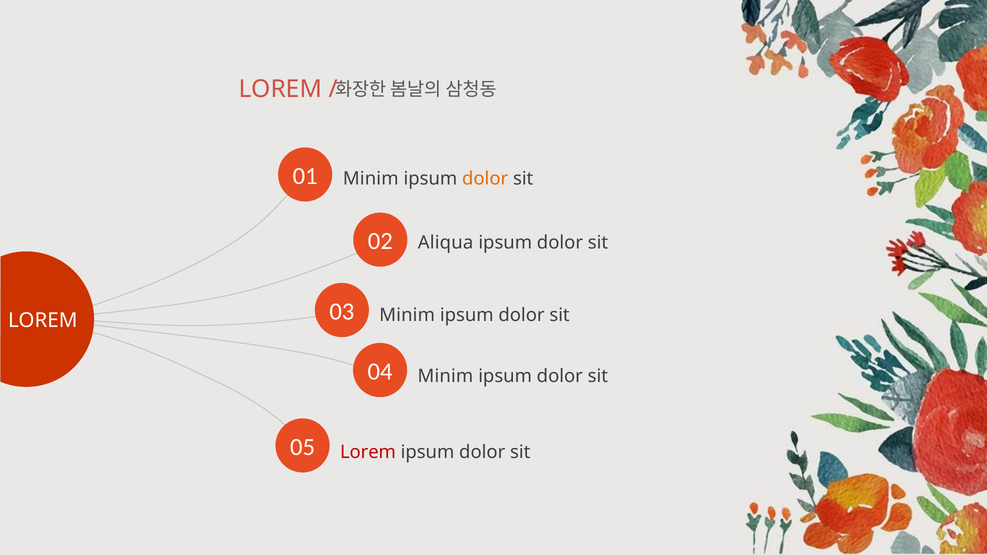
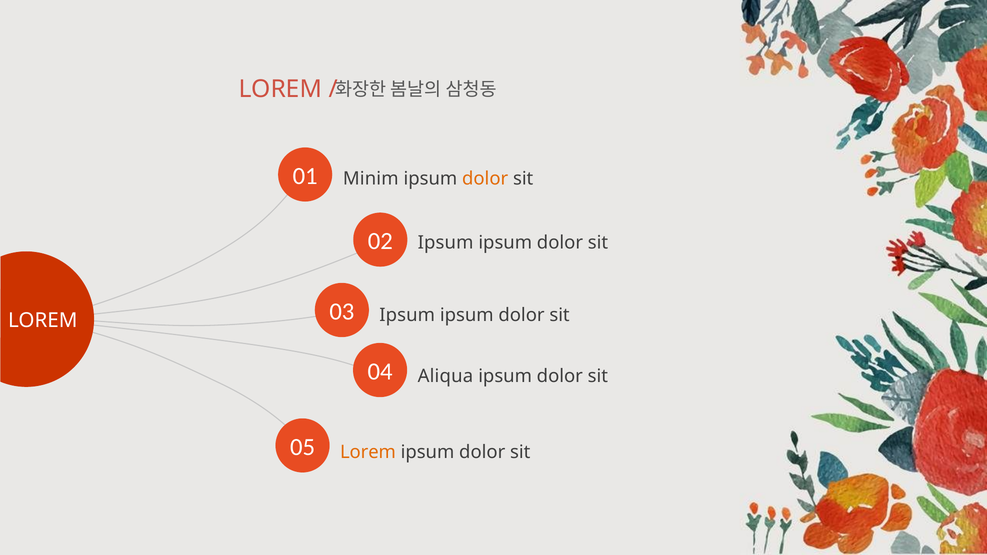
Aliqua: Aliqua -> Ipsum (446, 243)
Minim: Minim -> Ipsum (407, 315)
Minim: Minim -> Aliqua (445, 376)
Lorem colour: red -> orange (368, 452)
